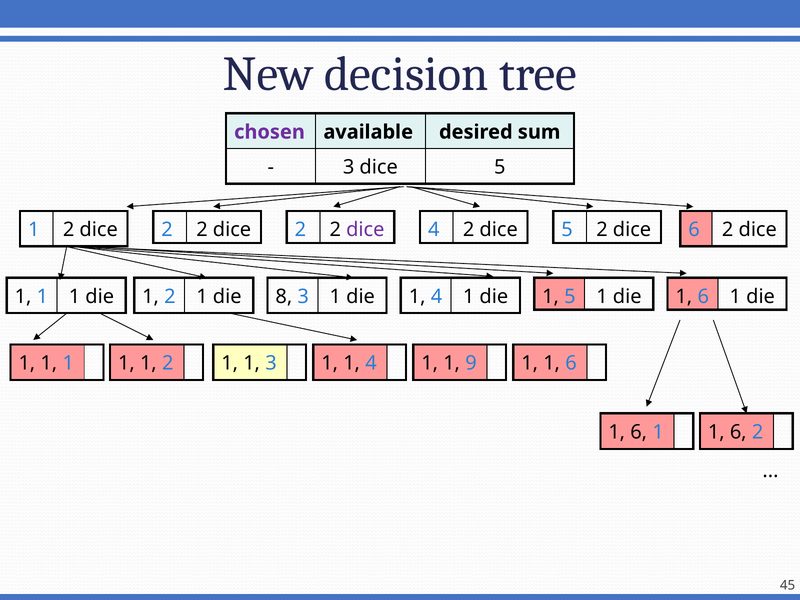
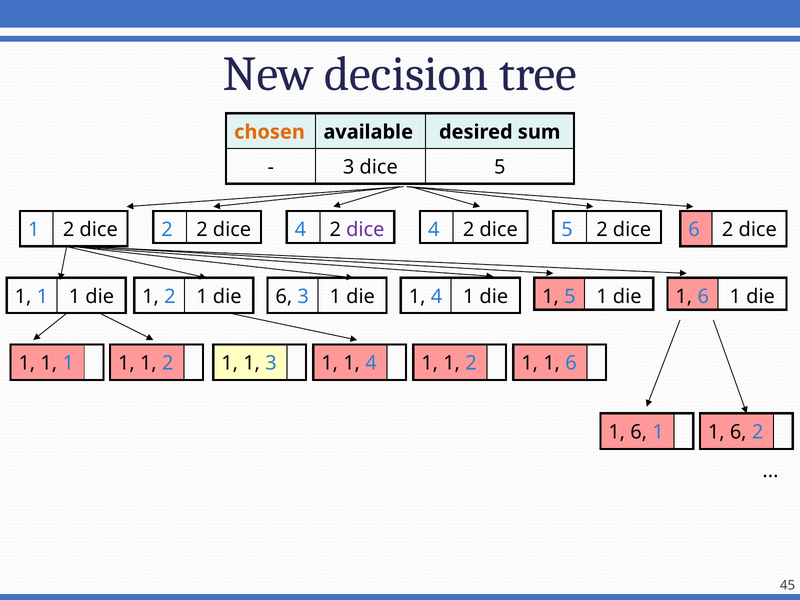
chosen colour: purple -> orange (269, 132)
2 2 dice 2: 2 -> 4 (300, 230)
2 1 die 8: 8 -> 6 (284, 296)
4 1 1 9: 9 -> 2 (471, 363)
